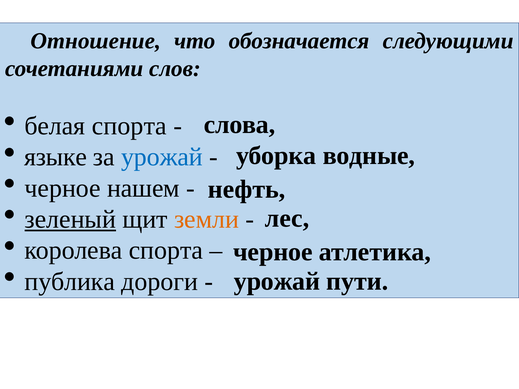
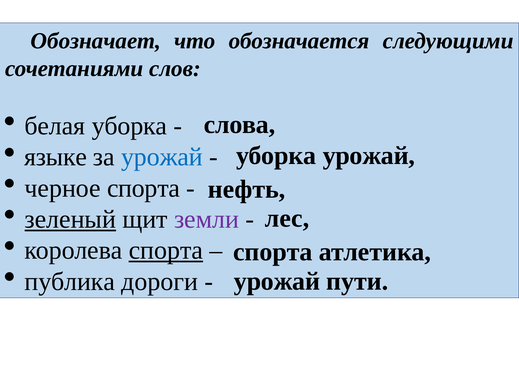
Отношение: Отношение -> Обозначает (96, 41)
белая спорта: спорта -> уборка (129, 126)
уборка водные: водные -> урожай (369, 156)
черное нашем: нашем -> спорта (143, 188)
земли colour: orange -> purple (207, 219)
спорта underline: none -> present (166, 251)
черное: черное -> спорта (273, 252)
